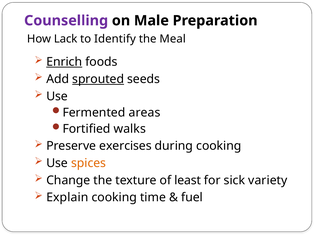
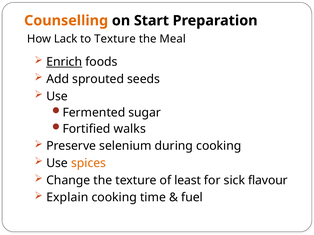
Counselling colour: purple -> orange (66, 21)
Male: Male -> Start (151, 21)
to Identify: Identify -> Texture (115, 39)
sprouted underline: present -> none (98, 79)
areas: areas -> sugar (145, 113)
exercises: exercises -> selenium (125, 146)
variety: variety -> flavour (268, 181)
